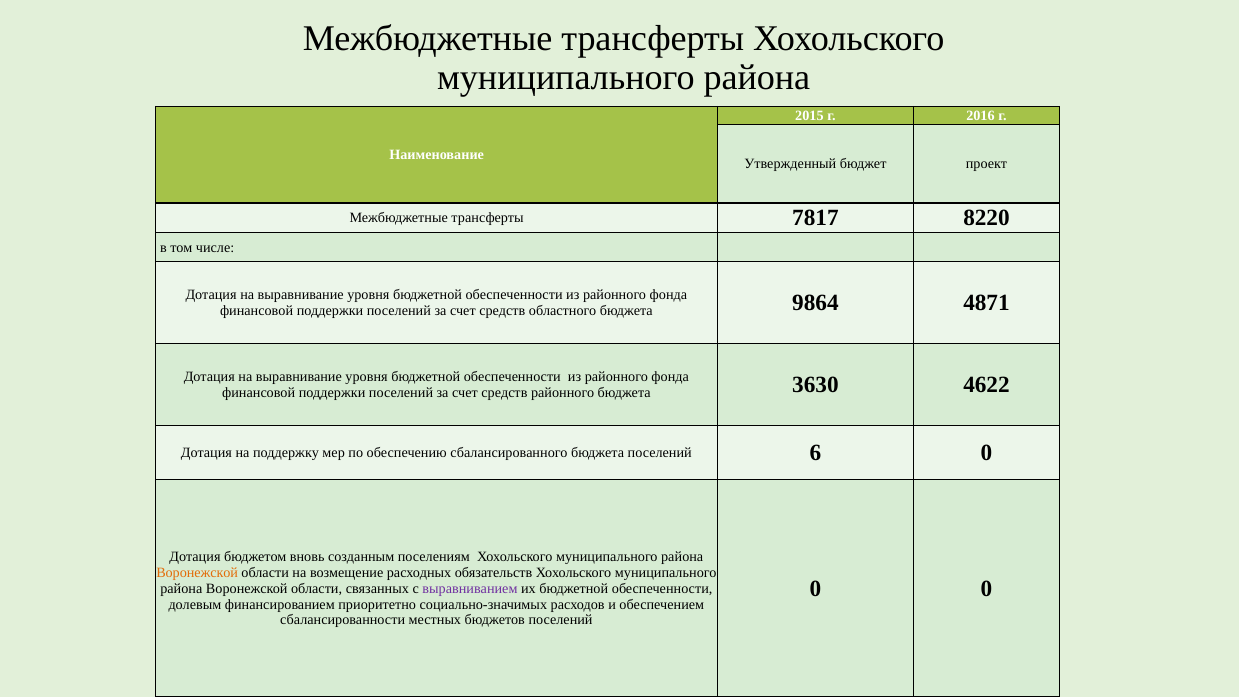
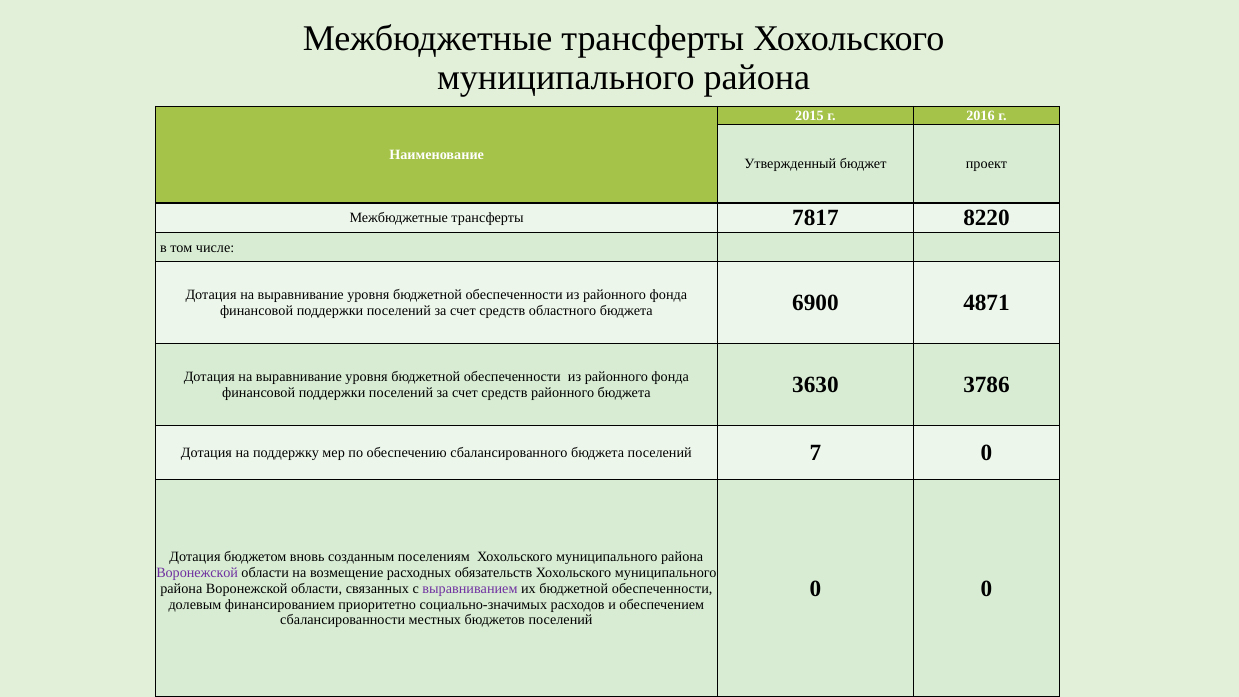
9864: 9864 -> 6900 (815, 303)
4622: 4622 -> 3786 (986, 385)
6: 6 -> 7 (815, 453)
Воронежской colour: orange -> purple (197, 573)
